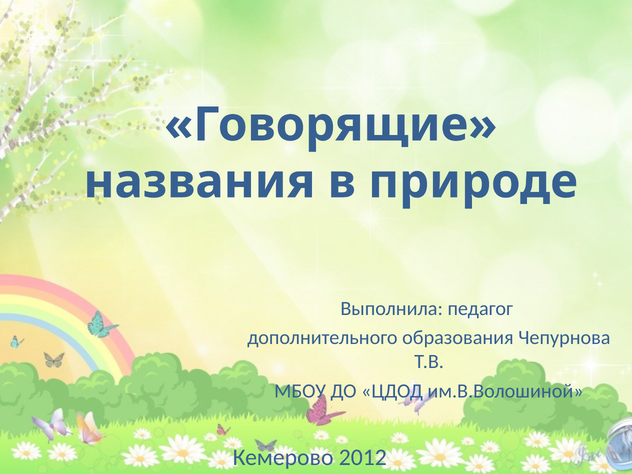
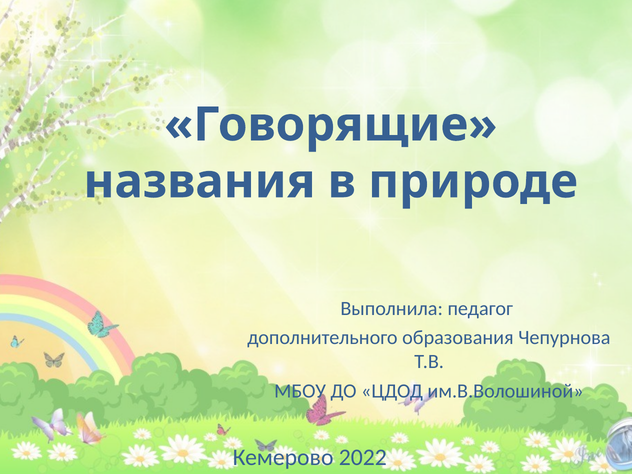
2012: 2012 -> 2022 (363, 457)
